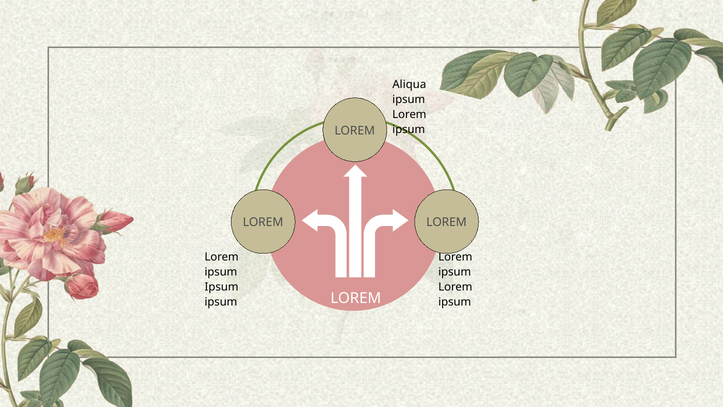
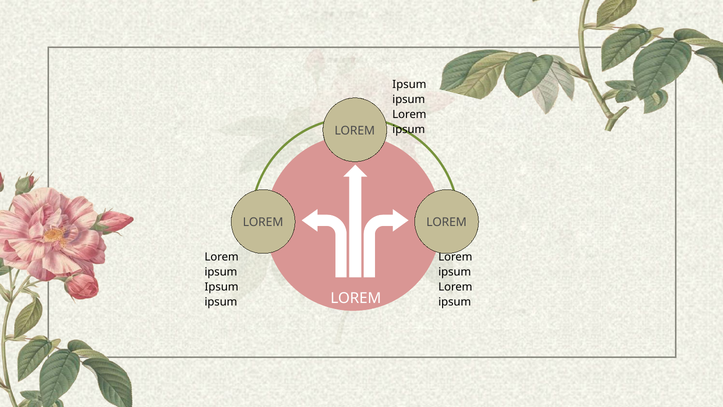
Aliqua: Aliqua -> Ipsum (409, 85)
